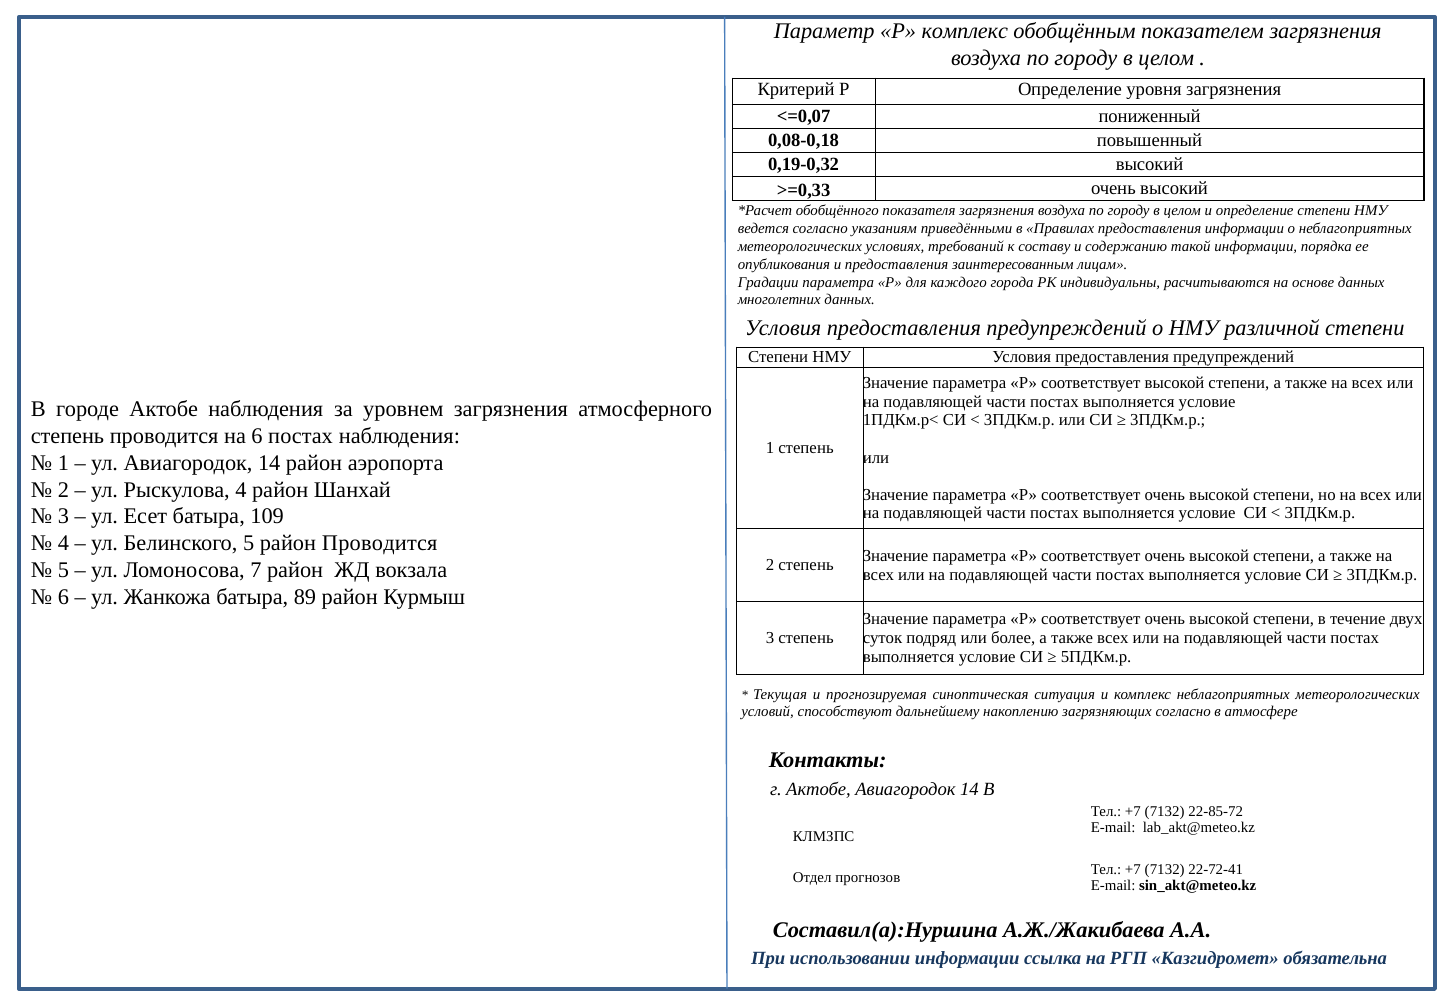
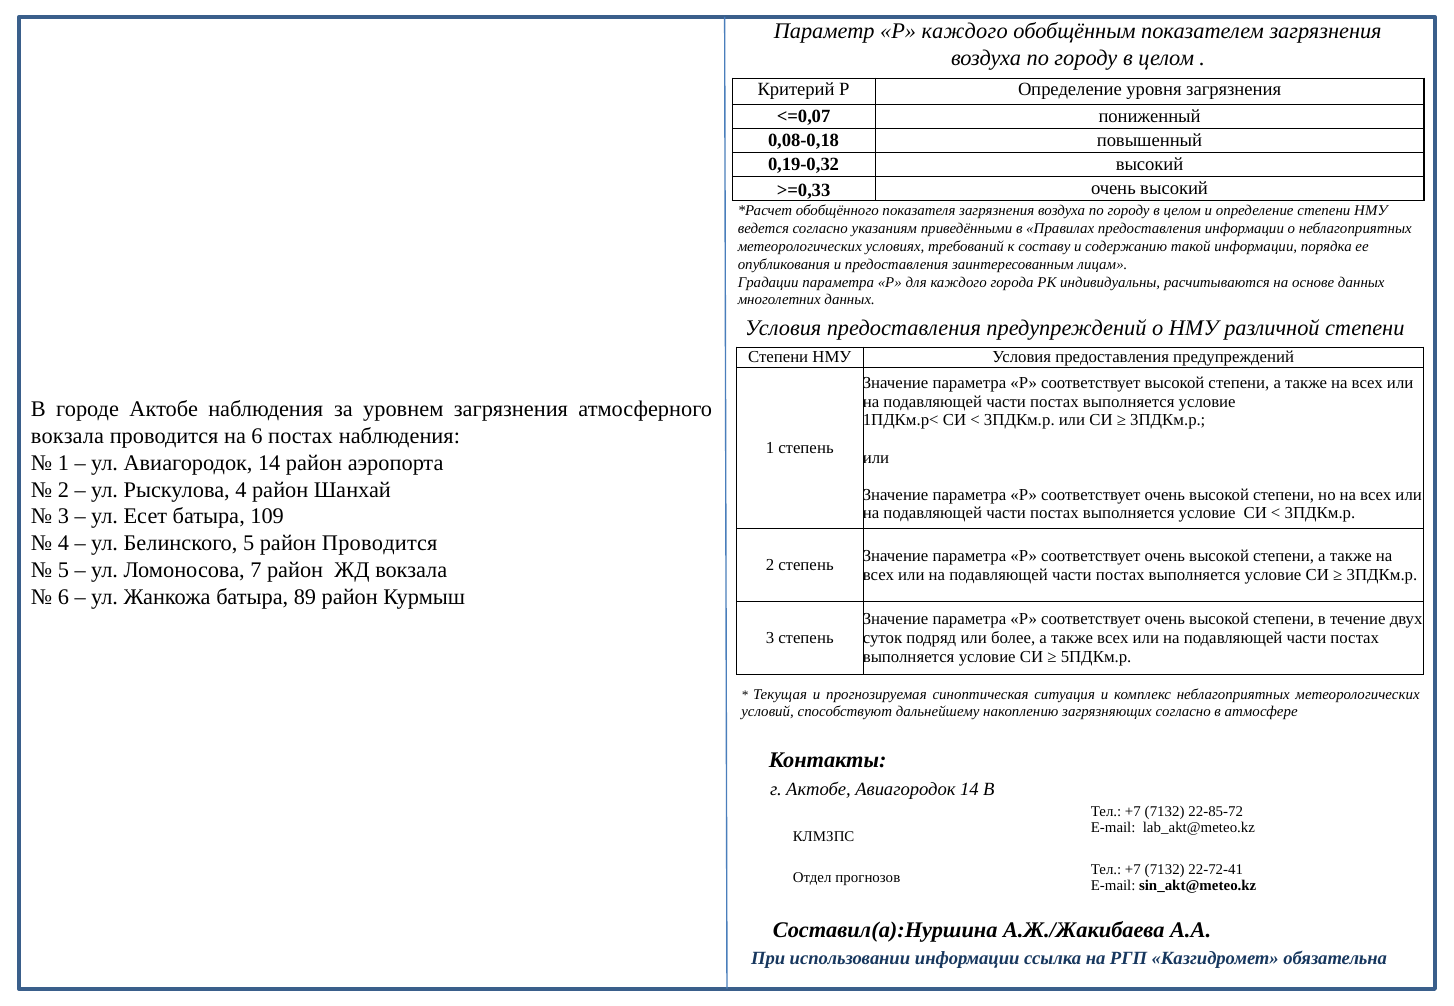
Р комплекс: комплекс -> каждого (965, 31)
степень: степень -> вокзала (67, 436)
